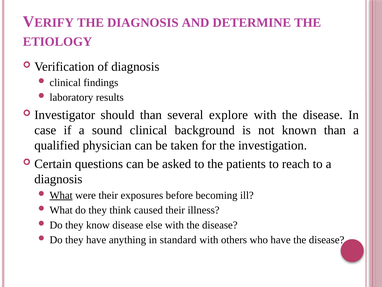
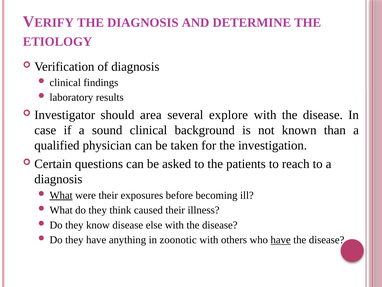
should than: than -> area (151, 115)
standard: standard -> zoonotic (178, 240)
have underline: none -> present (281, 240)
